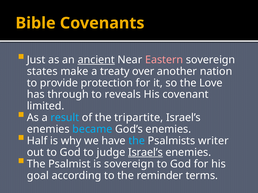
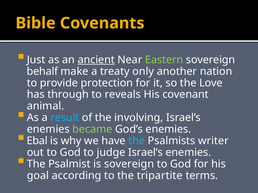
Eastern colour: pink -> light green (164, 60)
states: states -> behalf (42, 71)
over: over -> only (143, 71)
limited: limited -> animal (46, 106)
tripartite: tripartite -> involving (139, 118)
became colour: light blue -> light green (92, 130)
Half: Half -> Ebal (37, 141)
Israel’s underline: present -> none (145, 153)
reminder: reminder -> tripartite (160, 176)
